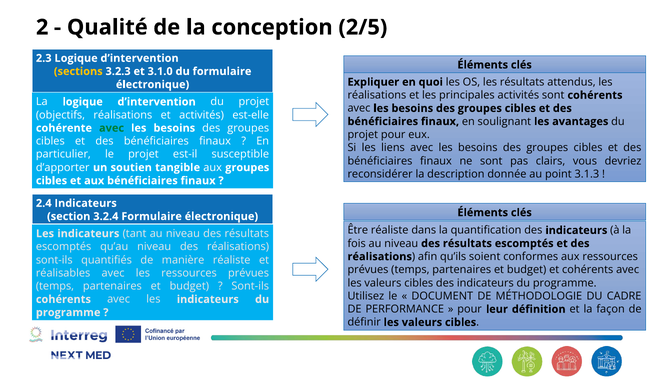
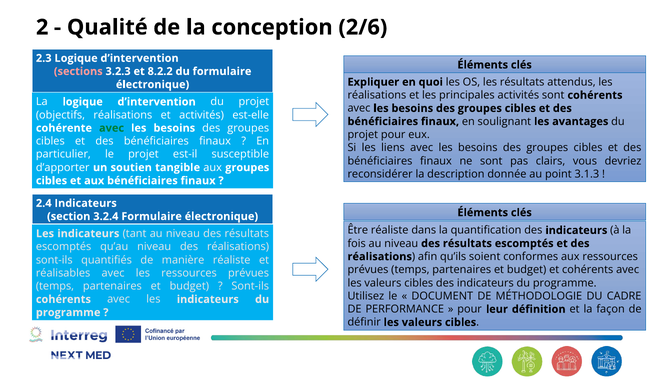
2/5: 2/5 -> 2/6 (363, 27)
sections colour: yellow -> pink (78, 71)
3.1.0: 3.1.0 -> 8.2.2 (160, 71)
